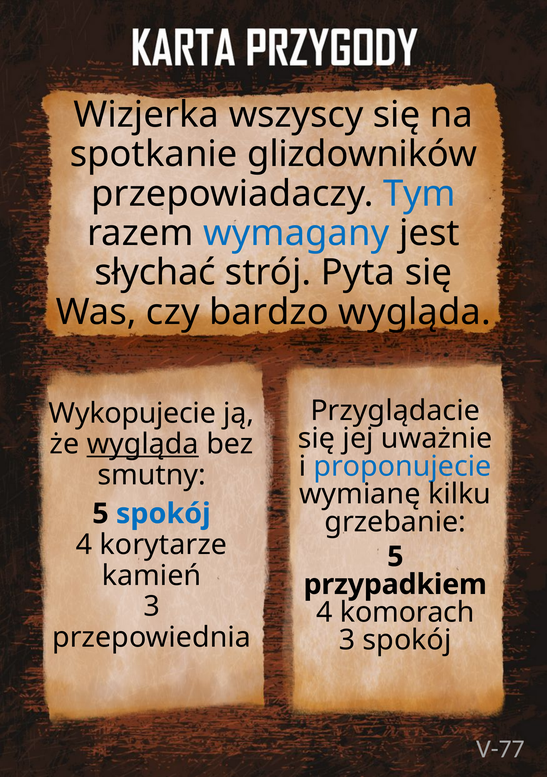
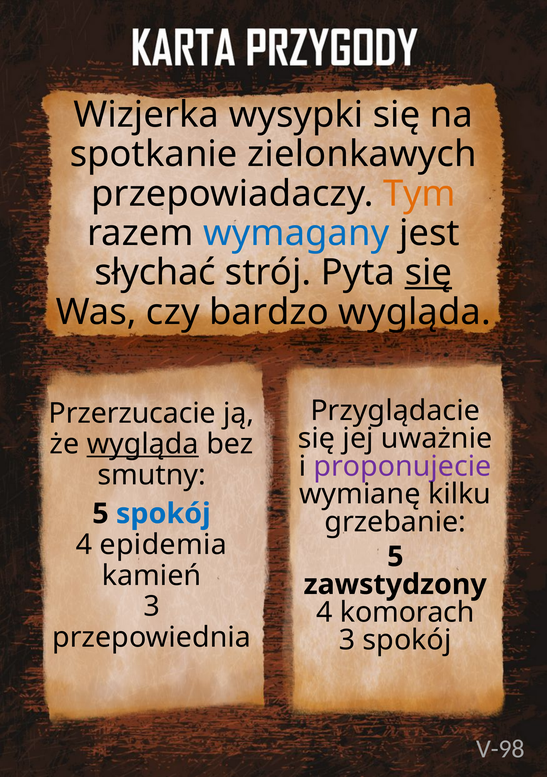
wszyscy: wszyscy -> wysypki (296, 115)
glizdowników: glizdowników -> zielonkawych (362, 154)
Tym colour: blue -> orange (419, 194)
się underline: none -> present (428, 273)
Wykopujecie: Wykopujecie -> Przerzucacie (132, 413)
proponujecie colour: blue -> purple (402, 466)
korytarze: korytarze -> epidemia (163, 545)
przypadkiem: przypadkiem -> zawstydzony (395, 584)
V-77: V-77 -> V-98 (500, 749)
